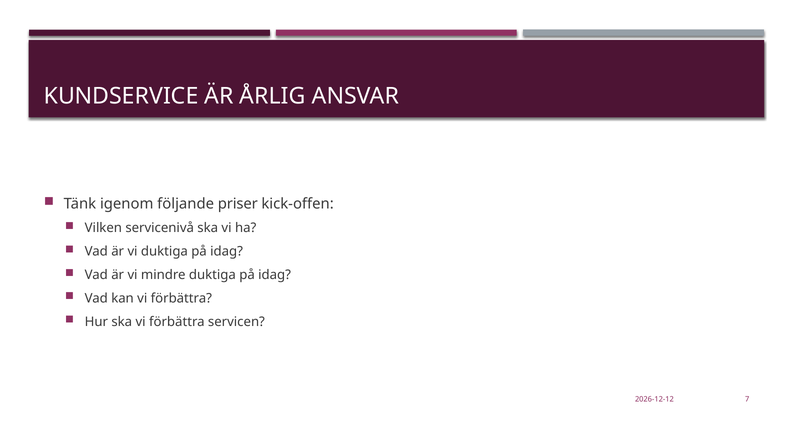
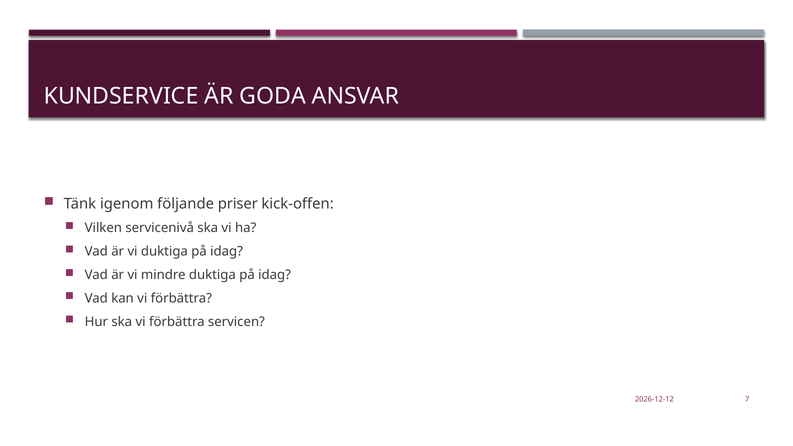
ÅRLIG: ÅRLIG -> GODA (273, 96)
